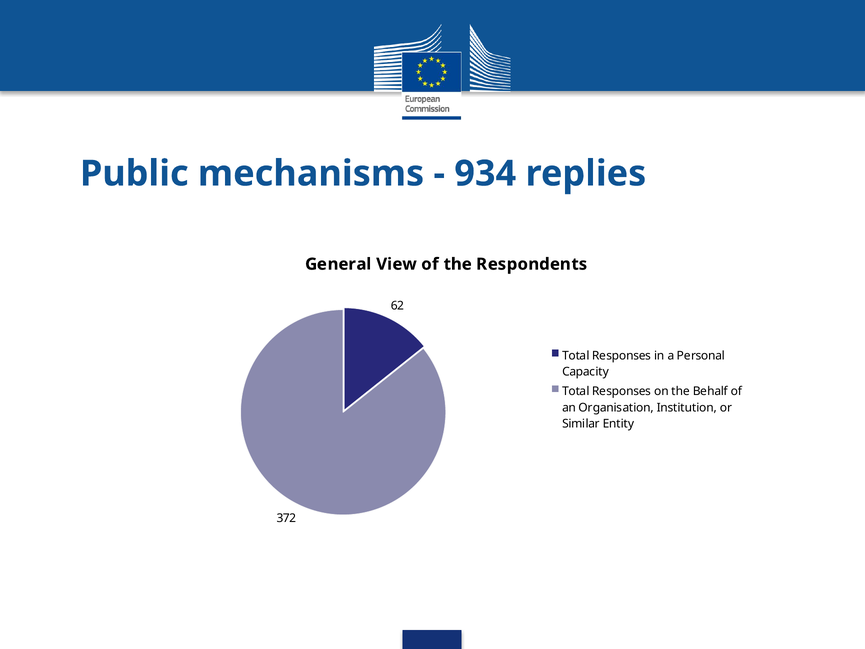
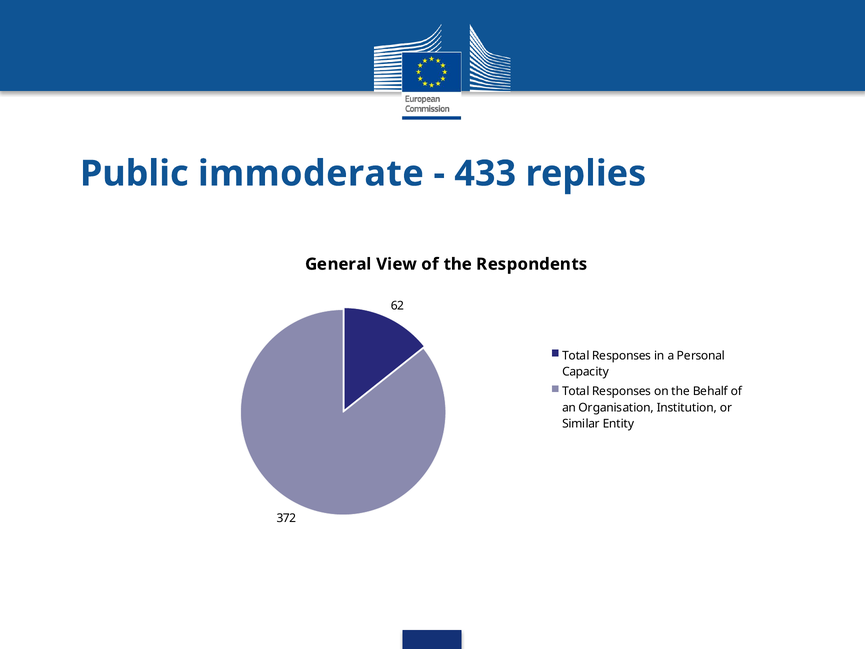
mechanisms: mechanisms -> immoderate (311, 174)
934: 934 -> 433 (485, 174)
